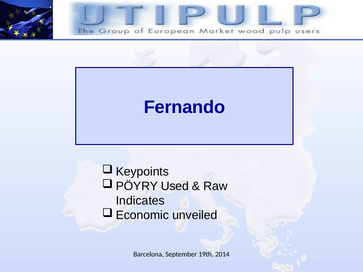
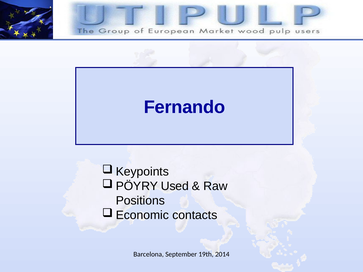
Indicates: Indicates -> Positions (140, 201)
unveiled: unveiled -> contacts (195, 215)
